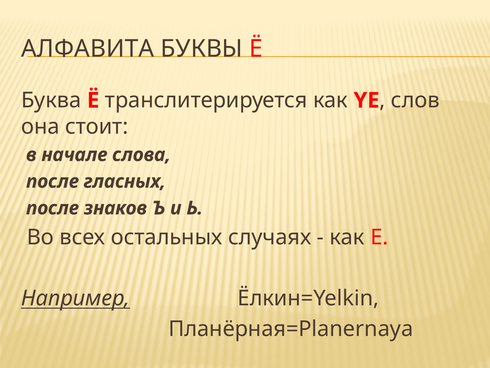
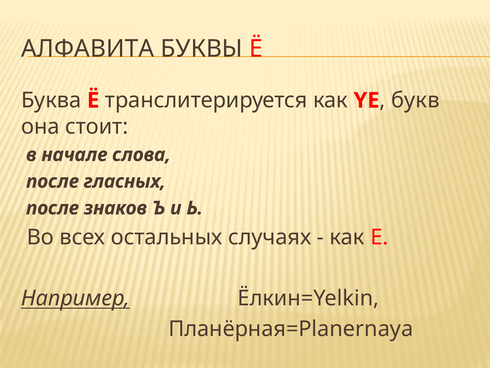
слов: слов -> букв (415, 100)
